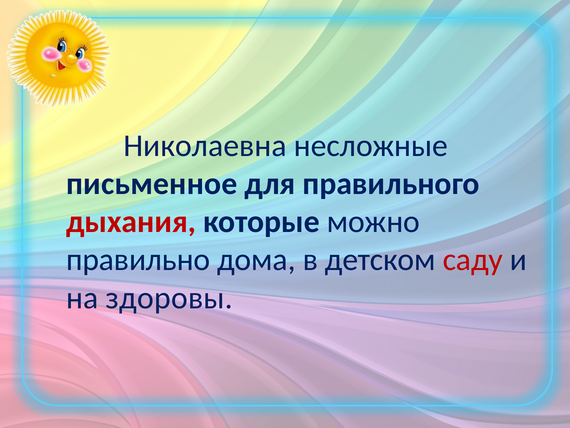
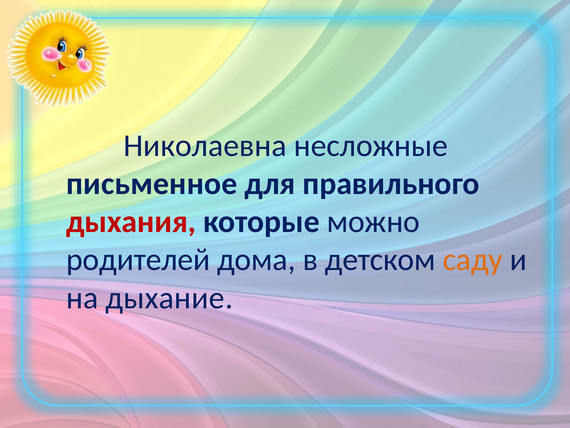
правильно: правильно -> родителей (138, 260)
саду colour: red -> orange (473, 260)
здоровы: здоровы -> дыхание (169, 298)
